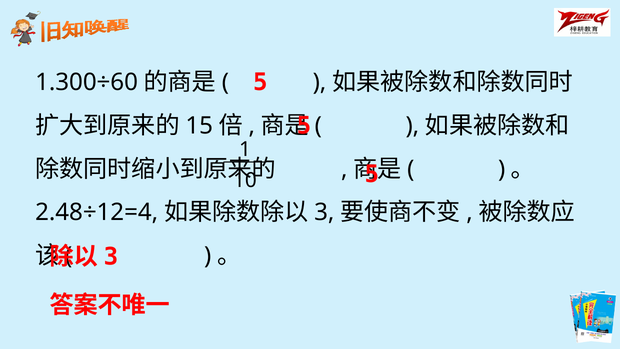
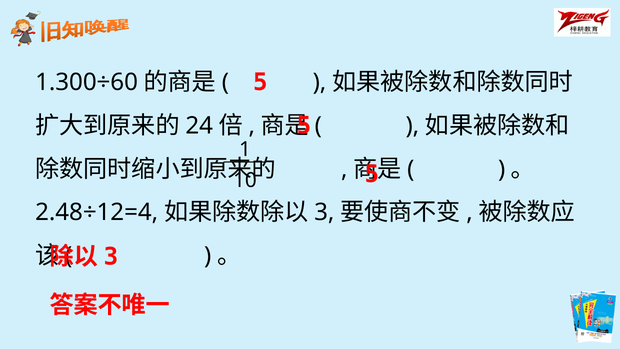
15: 15 -> 24 (199, 126)
